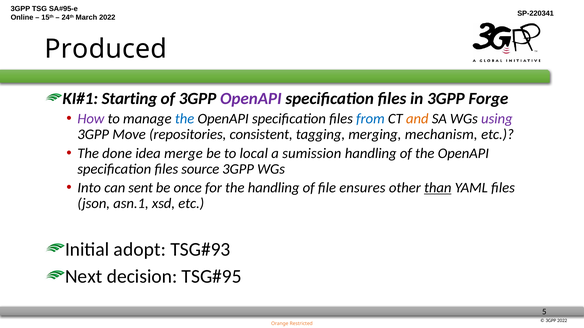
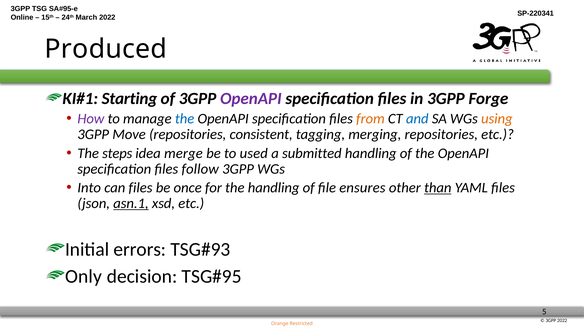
from colour: blue -> orange (370, 119)
and colour: orange -> blue (417, 119)
using colour: purple -> orange (497, 119)
merging mechanism: mechanism -> repositories (441, 135)
done: done -> steps (117, 153)
local: local -> used (254, 153)
sumission: sumission -> submitted (312, 153)
source: source -> follow (200, 169)
can sent: sent -> files (141, 188)
asn.1 underline: none -> present (131, 204)
adopt: adopt -> errors (140, 250)
Next: Next -> Only (84, 277)
